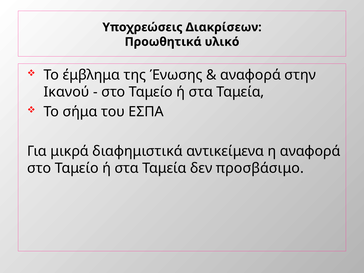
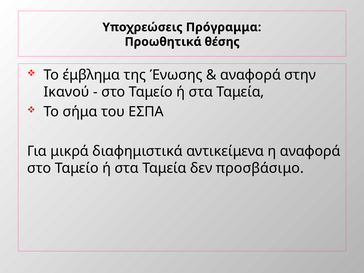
Διακρίσεων: Διακρίσεων -> Πρόγραμμα (224, 27)
υλικό: υλικό -> θέσης (222, 42)
